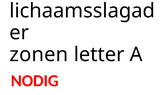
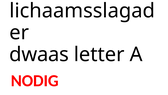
zonen: zonen -> dwaas (39, 54)
